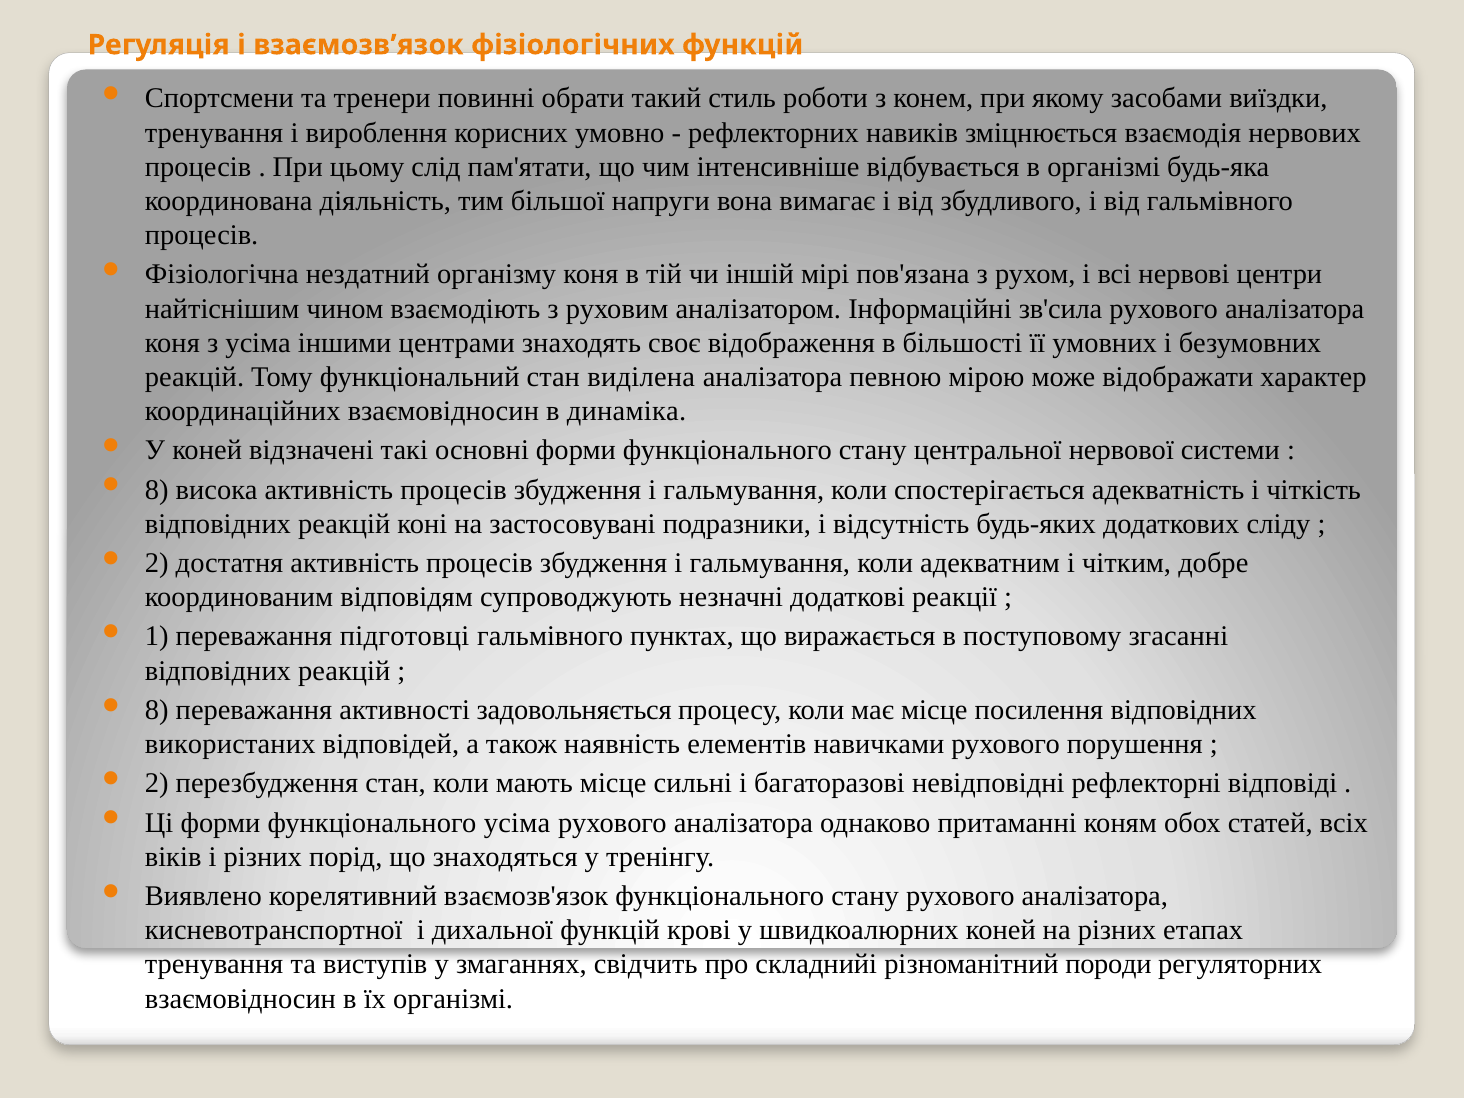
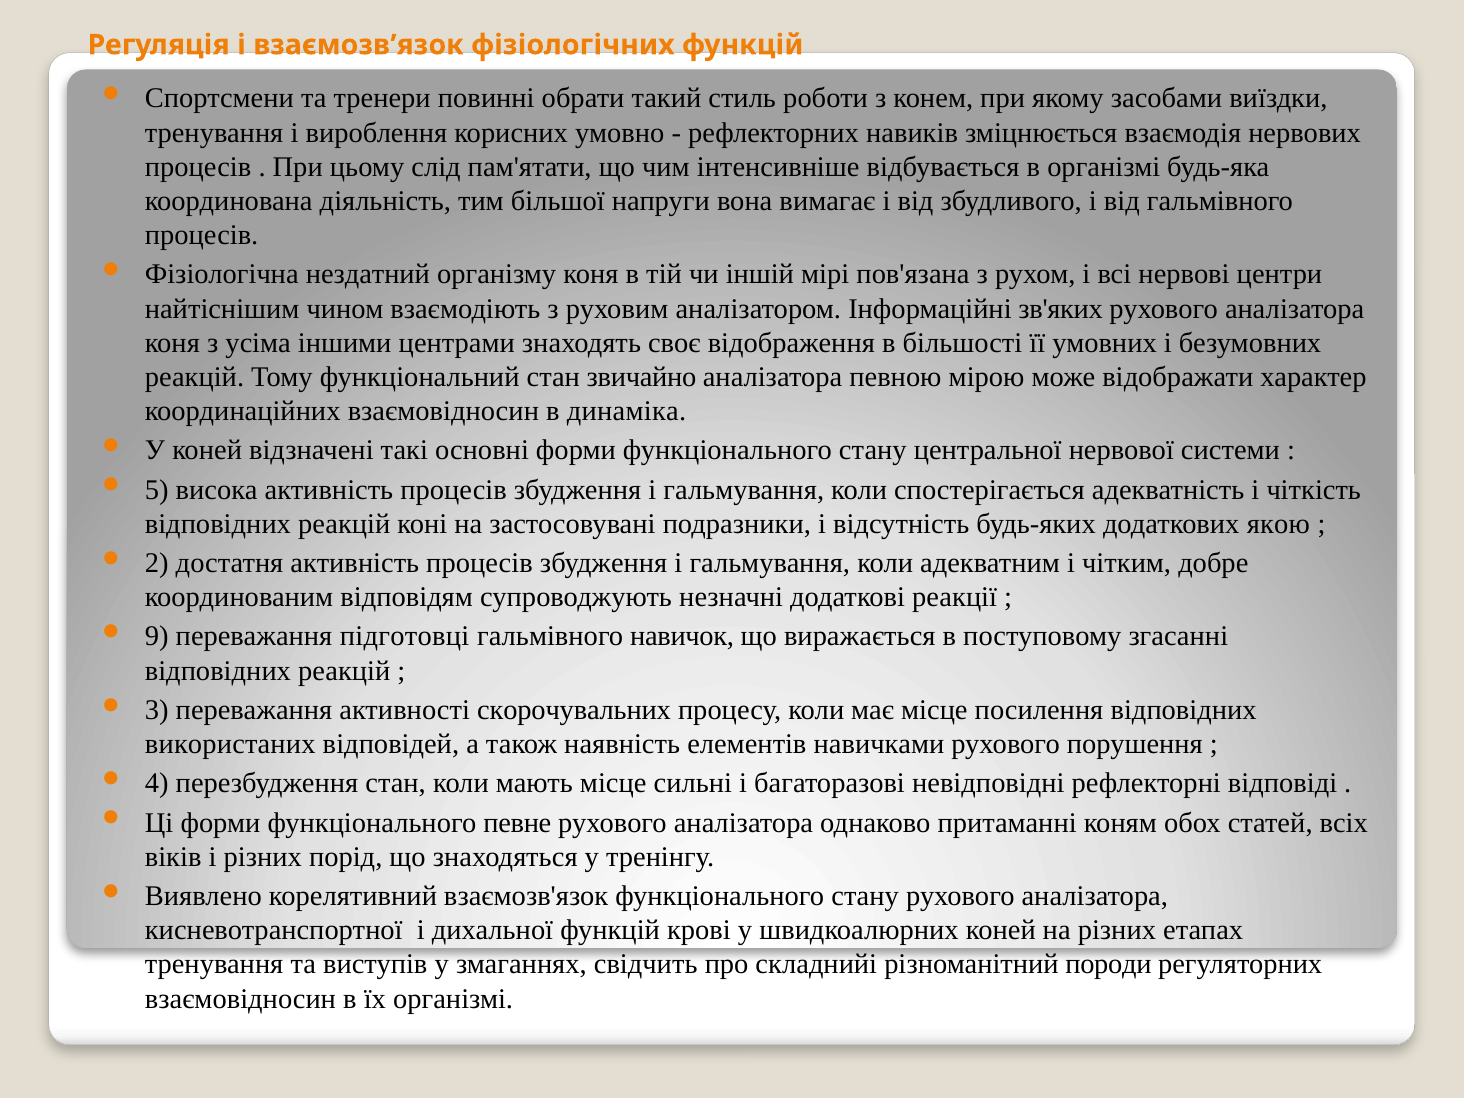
зв'сила: зв'сила -> зв'яких (1061, 309)
виділена: виділена -> звичайно (641, 377)
8: 8 -> 5 (157, 490)
сліду: сліду -> якою (1278, 524)
1: 1 -> 9 (157, 637)
пунктах: пунктах -> навичок (682, 637)
8: 8 -> 3 (157, 710)
задовольняється: задовольняється -> скорочувальних (574, 710)
2: 2 -> 4 (157, 783)
функціонального усіма: усіма -> певне (517, 823)
